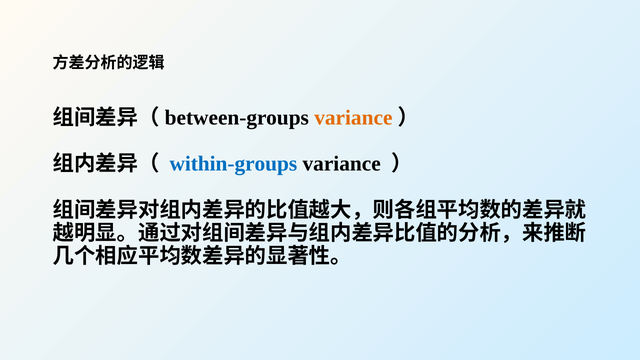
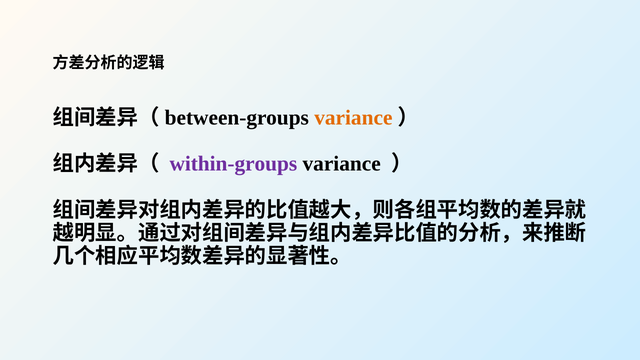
within-groups colour: blue -> purple (233, 164)
